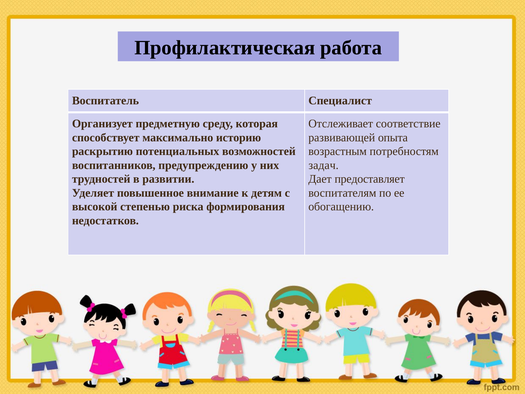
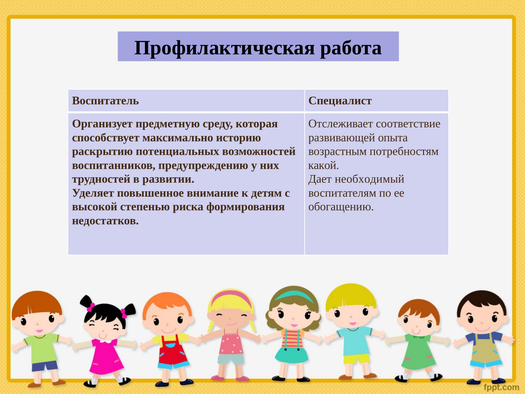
задач: задач -> какой (324, 165)
предоставляет: предоставляет -> необходимый (370, 179)
